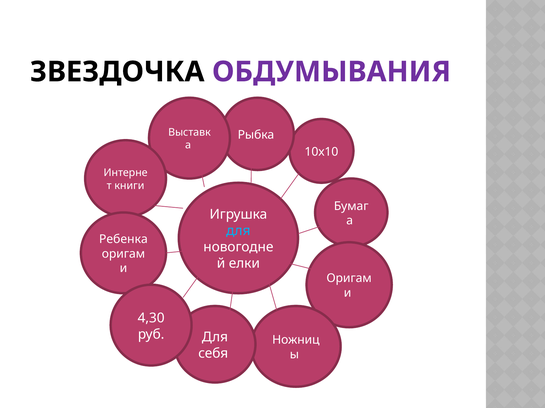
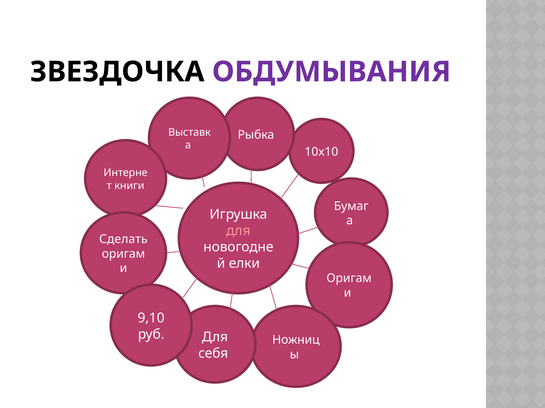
для colour: light blue -> pink (238, 231)
Ребенка: Ребенка -> Сделать (123, 240)
4,30: 4,30 -> 9,10 (151, 318)
